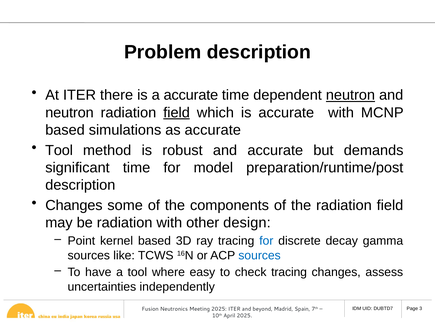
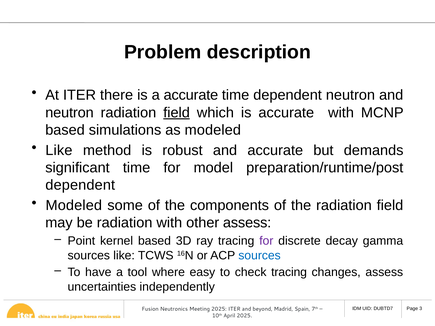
neutron underline: present -> none (350, 95)
as accurate: accurate -> modeled (213, 130)
Tool: Tool -> Like (59, 150)
description: description -> dependent (80, 185)
Changes: Changes -> Modeled (74, 205)
other design: design -> assess (247, 223)
for colour: blue -> purple (266, 241)
